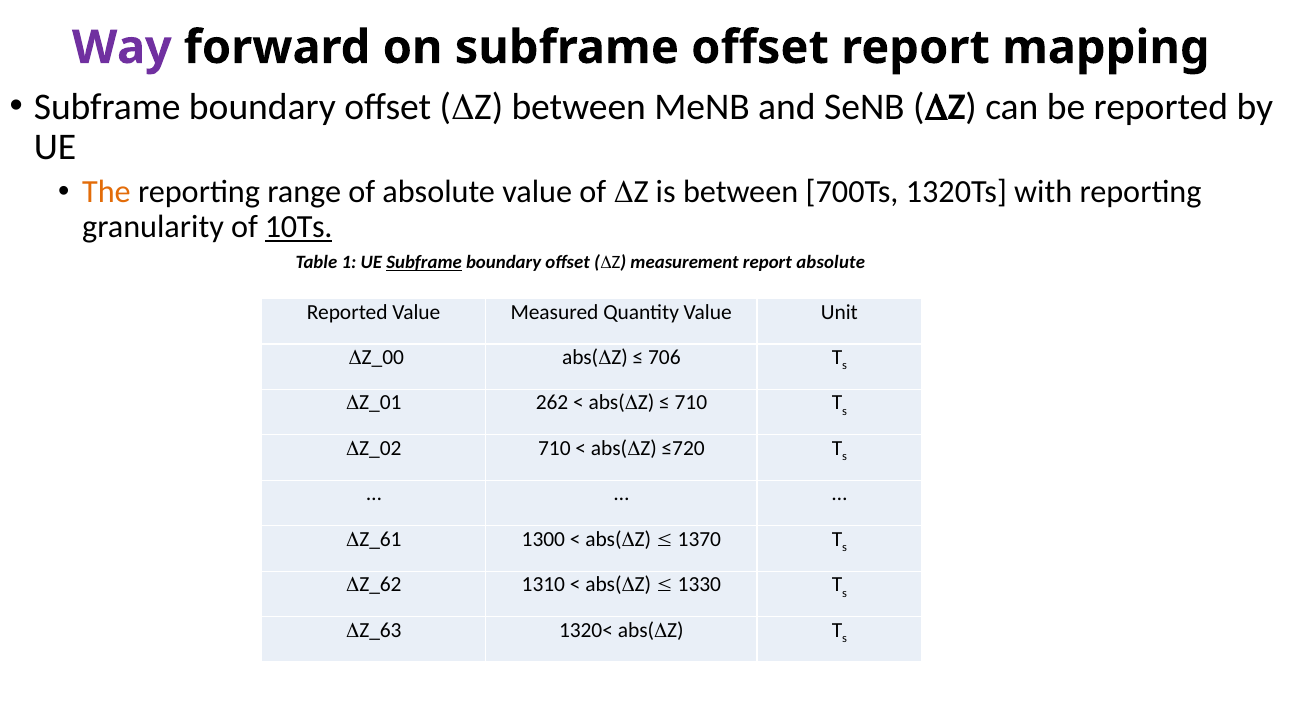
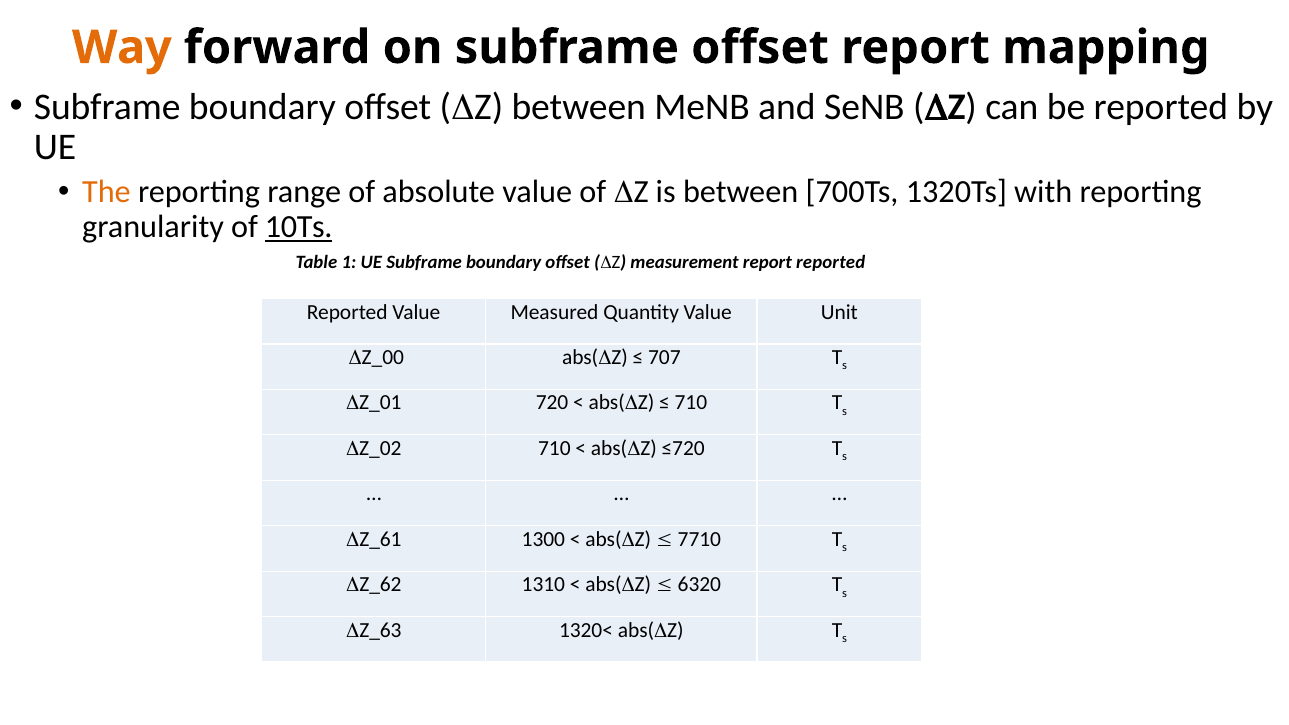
Way colour: purple -> orange (122, 48)
Subframe underline: present -> none (424, 263)
report absolute: absolute -> reported (831, 263)
706: 706 -> 707 (664, 357)
262: 262 -> 720 (552, 403)
1370: 1370 -> 7710 (699, 539)
1330: 1330 -> 6320 (699, 585)
